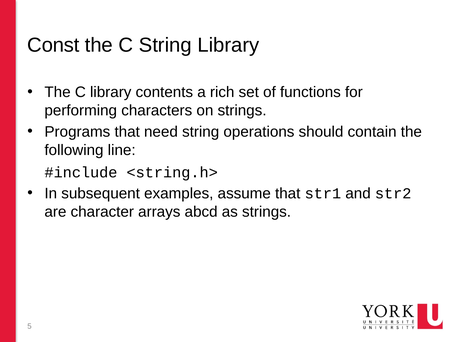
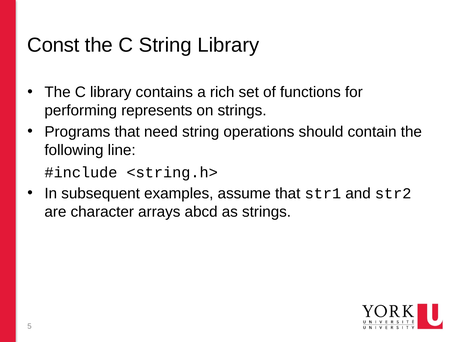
contents: contents -> contains (164, 92)
characters: characters -> represents (157, 111)
